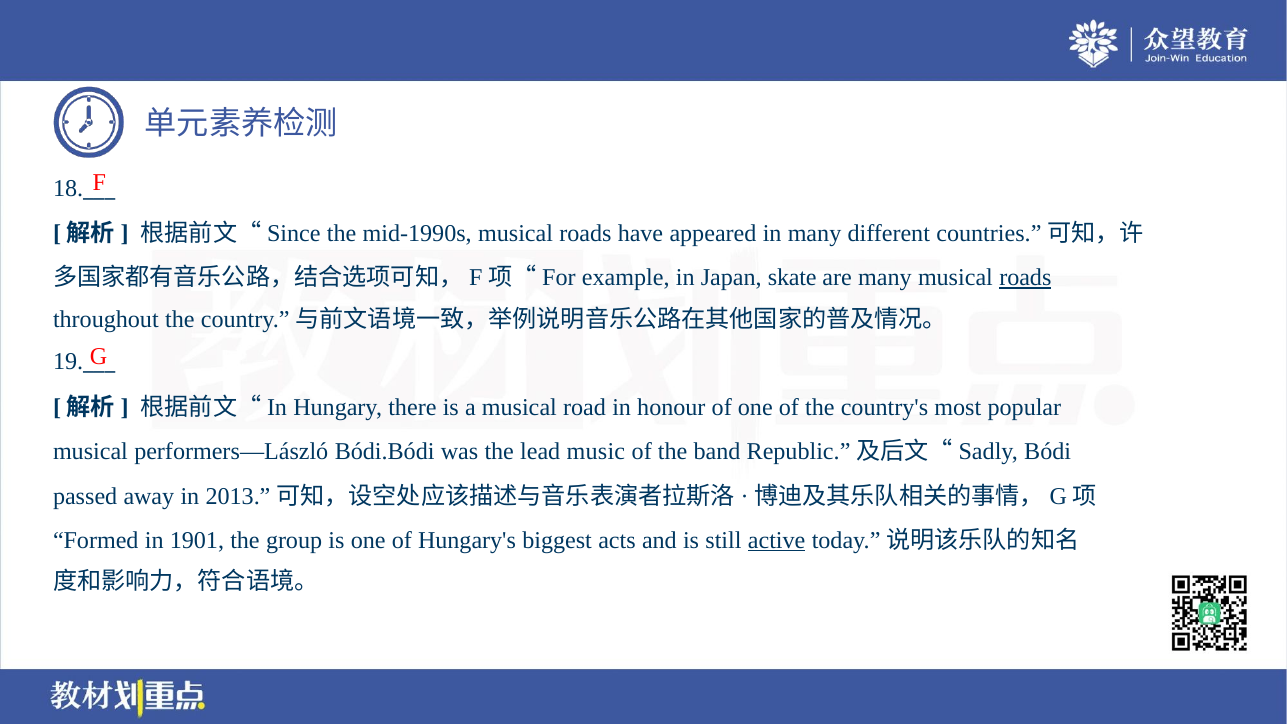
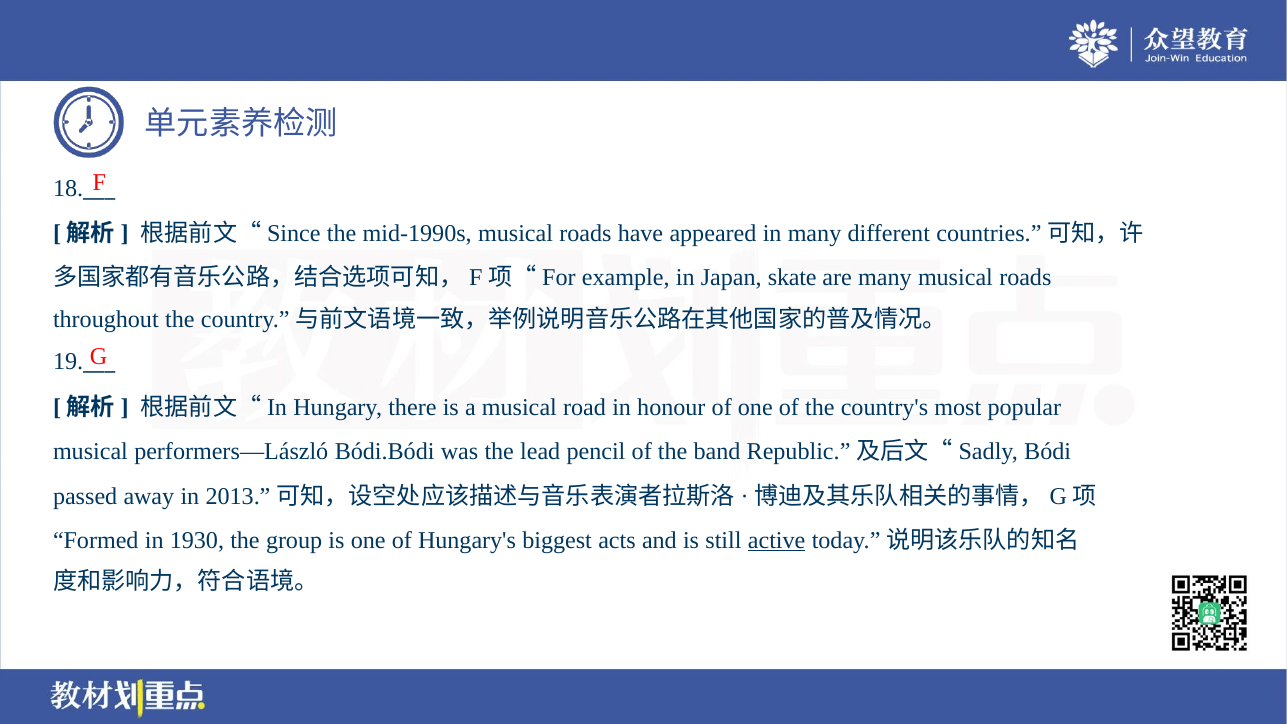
roads underline: present -> none (1025, 278)
music: music -> pencil (596, 452)
1901: 1901 -> 1930 (197, 540)
